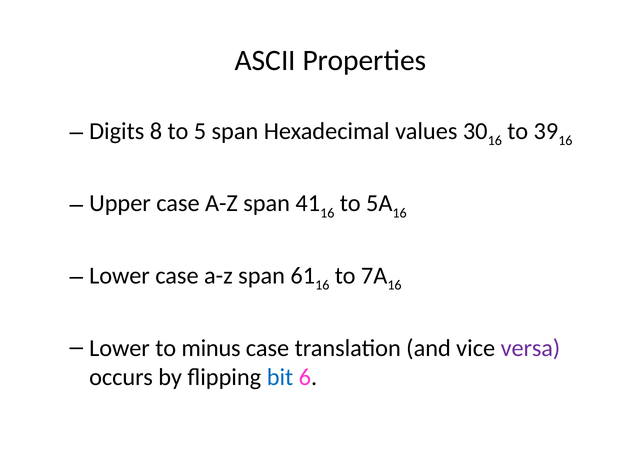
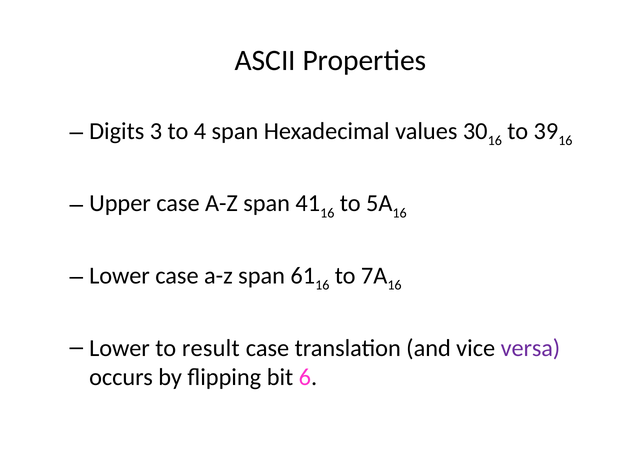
8: 8 -> 3 (156, 131)
5: 5 -> 4 (200, 131)
minus: minus -> result (211, 348)
bit colour: blue -> black (280, 377)
